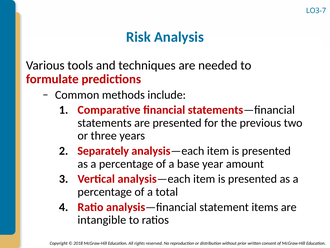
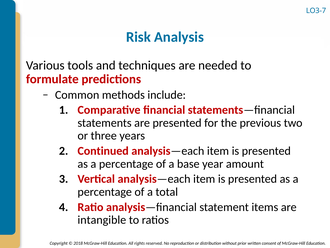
Separately: Separately -> Continued (103, 151)
